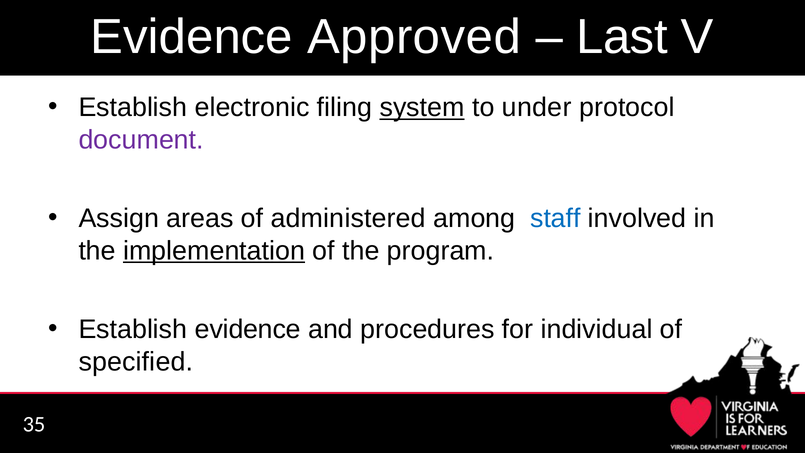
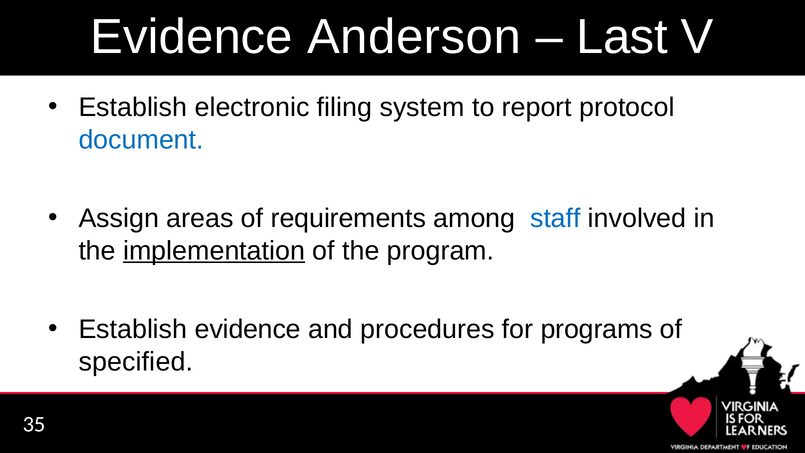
Approved: Approved -> Anderson (414, 37)
system underline: present -> none (422, 108)
under: under -> report (537, 108)
document colour: purple -> blue (141, 140)
administered: administered -> requirements (348, 218)
individual: individual -> programs (597, 329)
